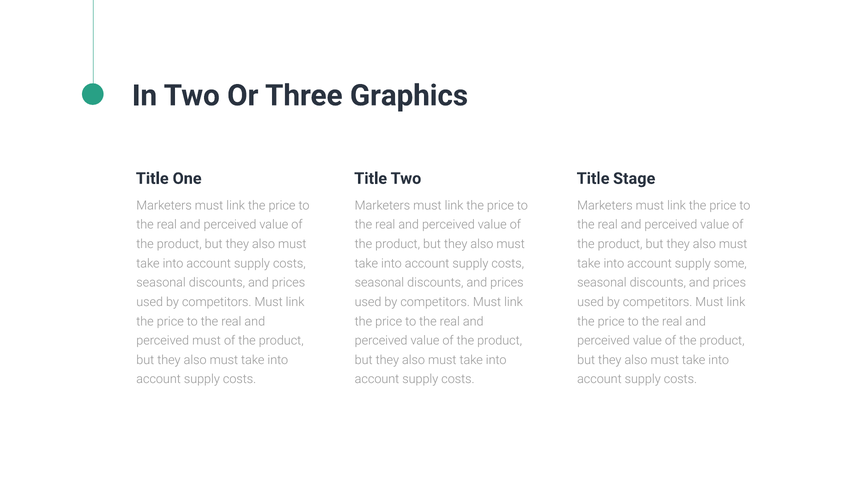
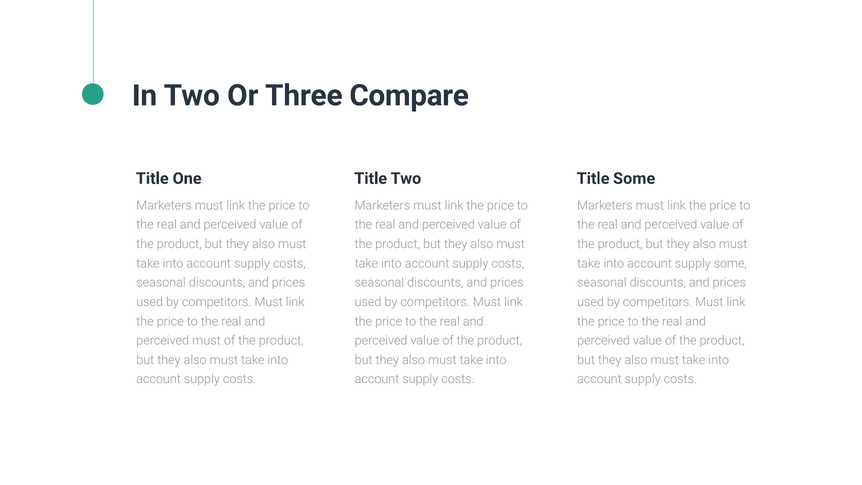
Graphics: Graphics -> Compare (409, 96)
Title Stage: Stage -> Some (634, 179)
